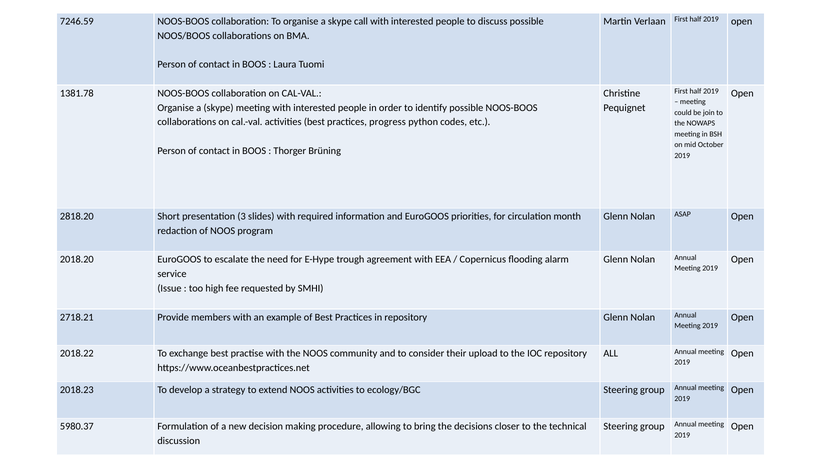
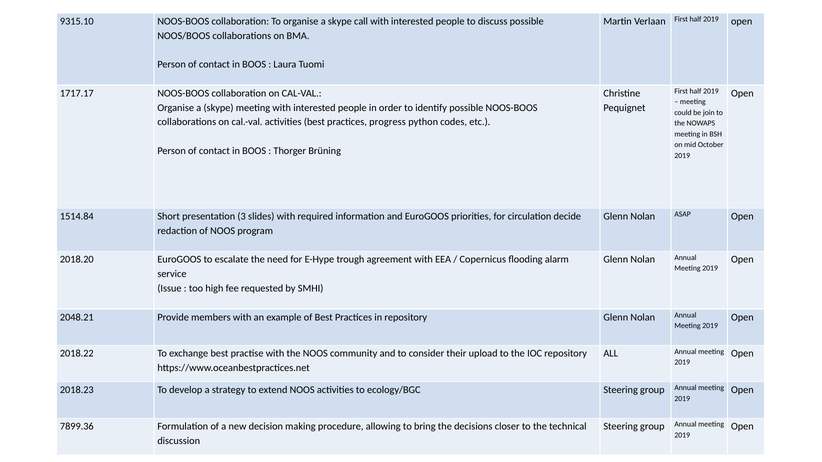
7246.59: 7246.59 -> 9315.10 (77, 21)
1381.78: 1381.78 -> 1717.17 (77, 93)
2818.20: 2818.20 -> 1514.84 (77, 217)
month: month -> decide (567, 217)
2718.21: 2718.21 -> 2048.21 (77, 317)
5980.37: 5980.37 -> 7899.36 (77, 427)
